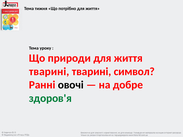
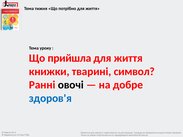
природи: природи -> прийшла (69, 58)
тварині: тварині -> книжки (49, 72)
здоров'я colour: green -> blue (50, 98)
